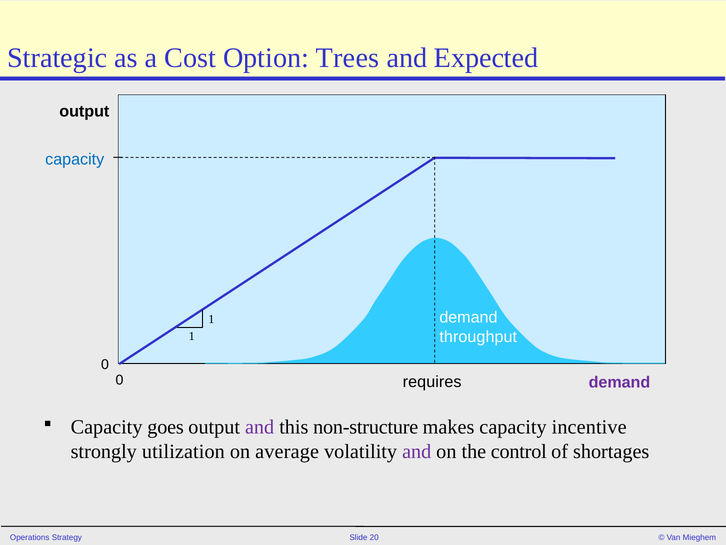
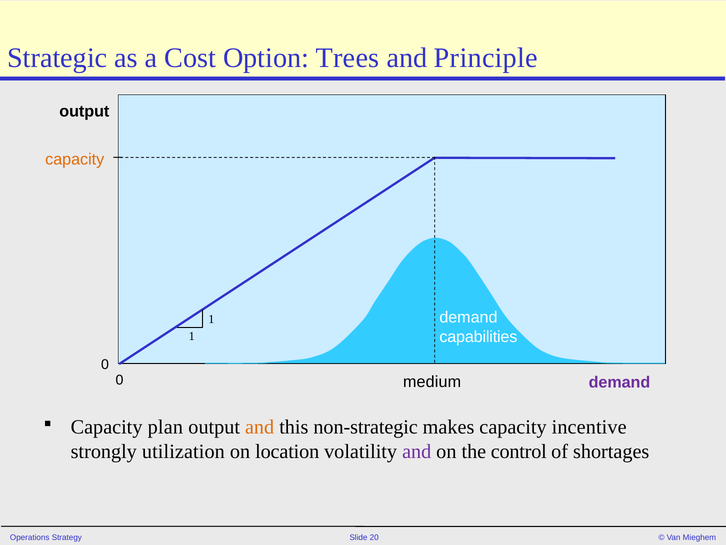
Expected: Expected -> Principle (486, 58)
capacity colour: blue -> orange (75, 159)
throughput: throughput -> capabilities (478, 336)
requires: requires -> medium (432, 382)
goes: goes -> plan (165, 427)
and colour: purple -> orange (260, 427)
non-structure: non-structure -> non-strategic (366, 427)
average: average -> location (287, 451)
